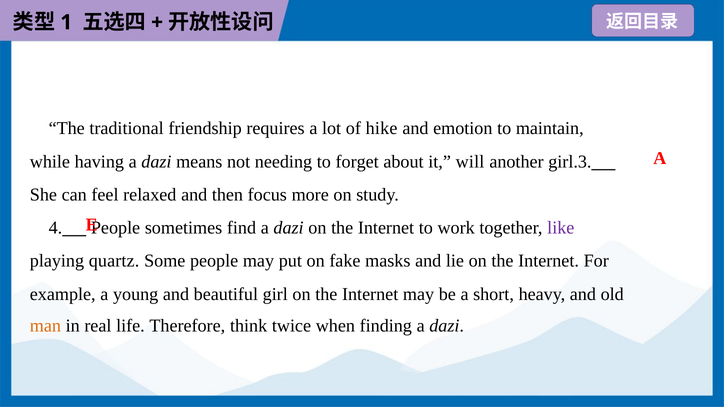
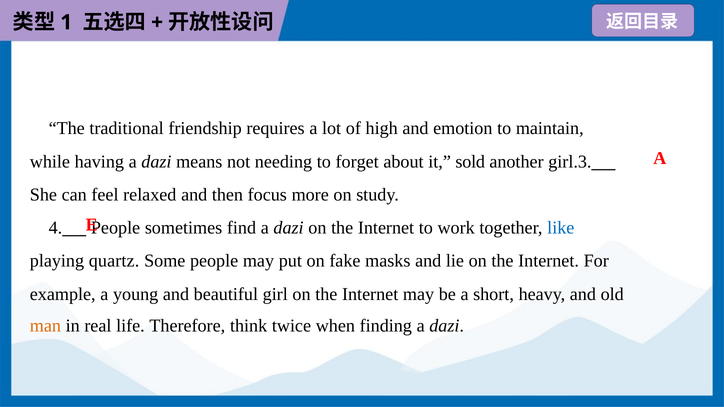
hike: hike -> high (382, 128)
will: will -> sold (470, 162)
like colour: purple -> blue (561, 228)
